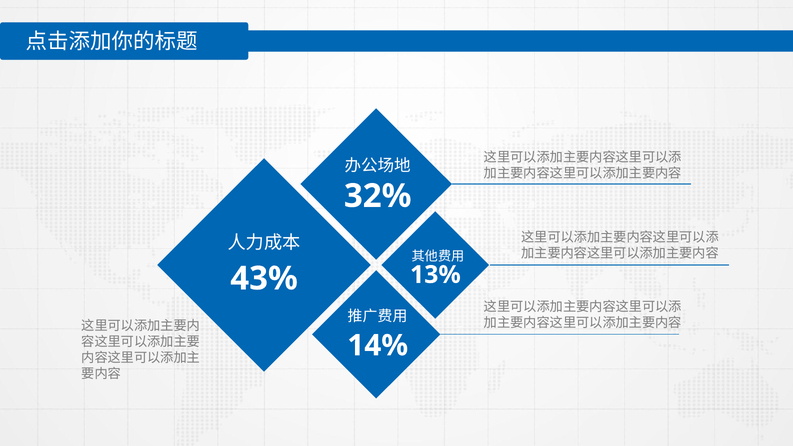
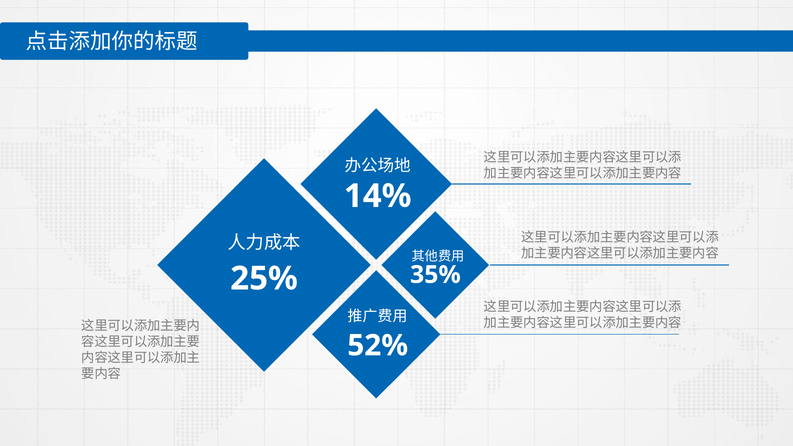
32%: 32% -> 14% (378, 196)
13%: 13% -> 35% (435, 275)
43%: 43% -> 25% (264, 279)
14%: 14% -> 52% (378, 346)
